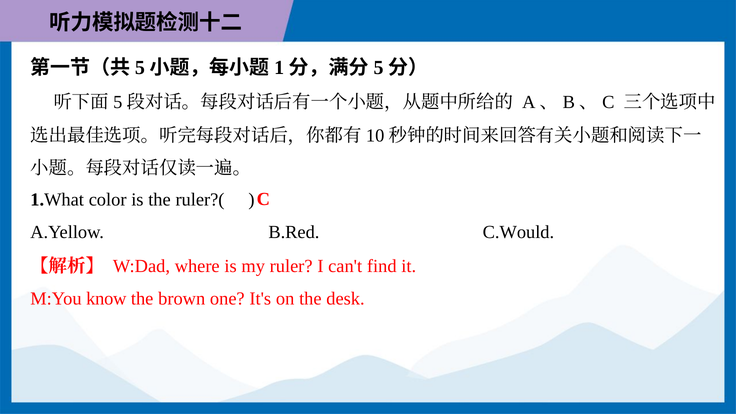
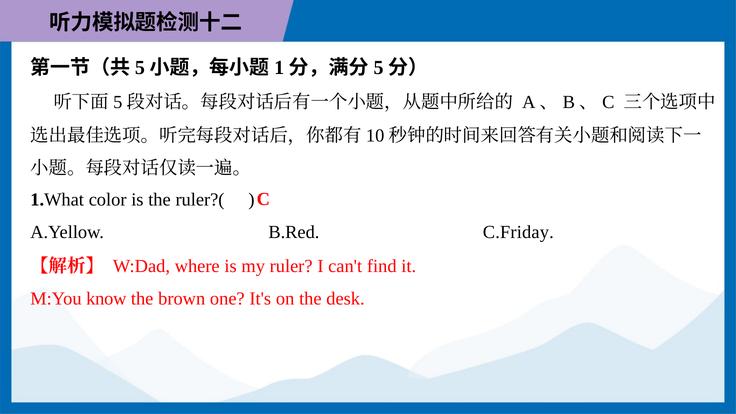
C.Would: C.Would -> C.Friday (518, 232)
